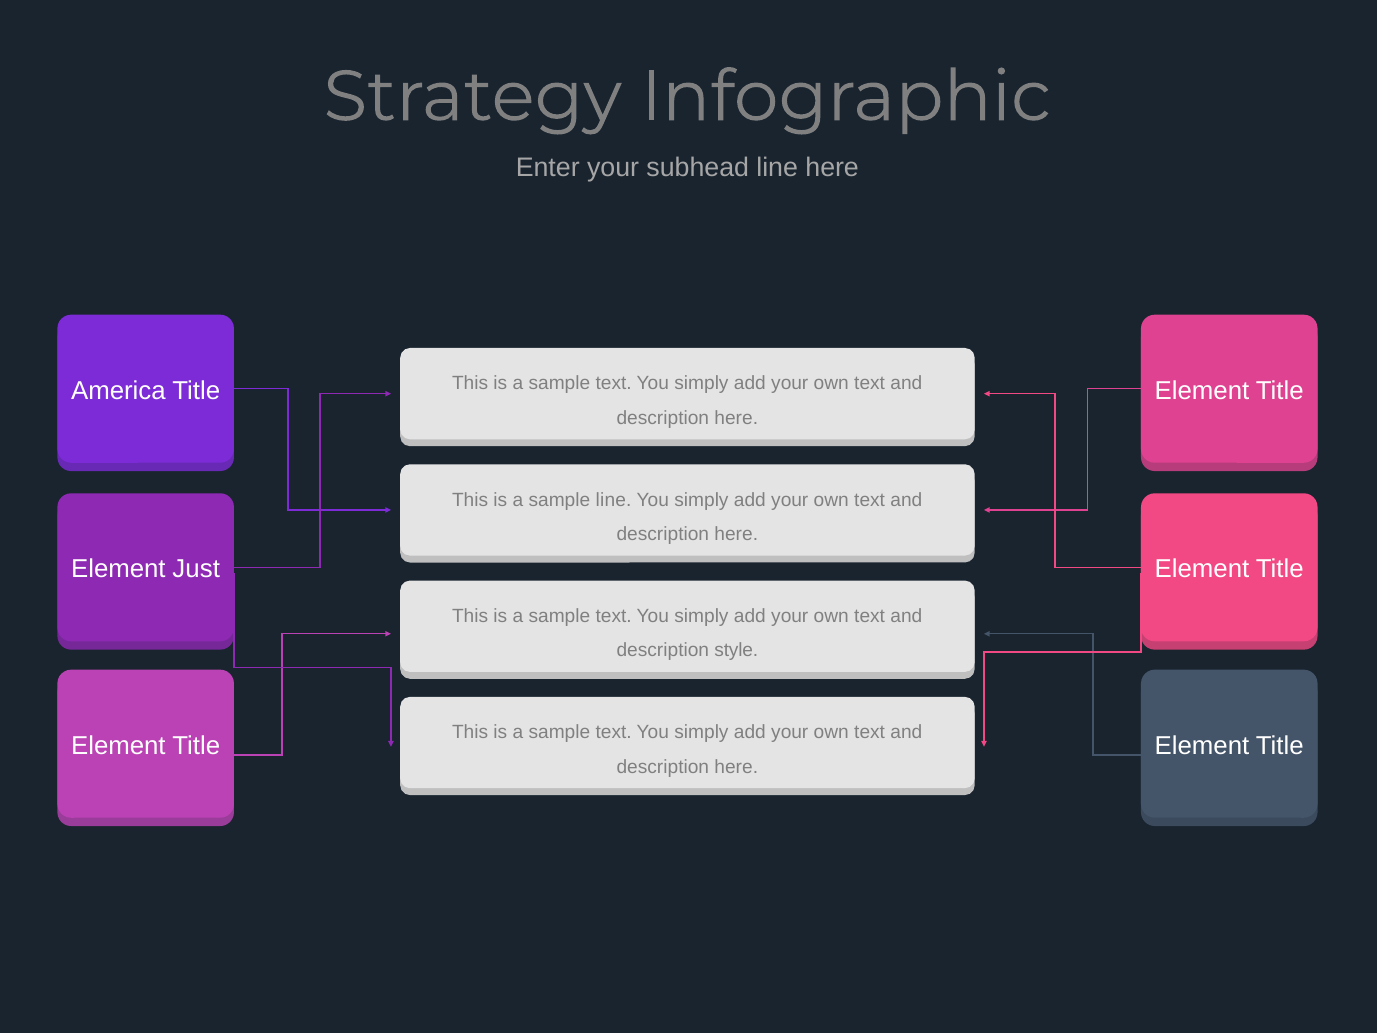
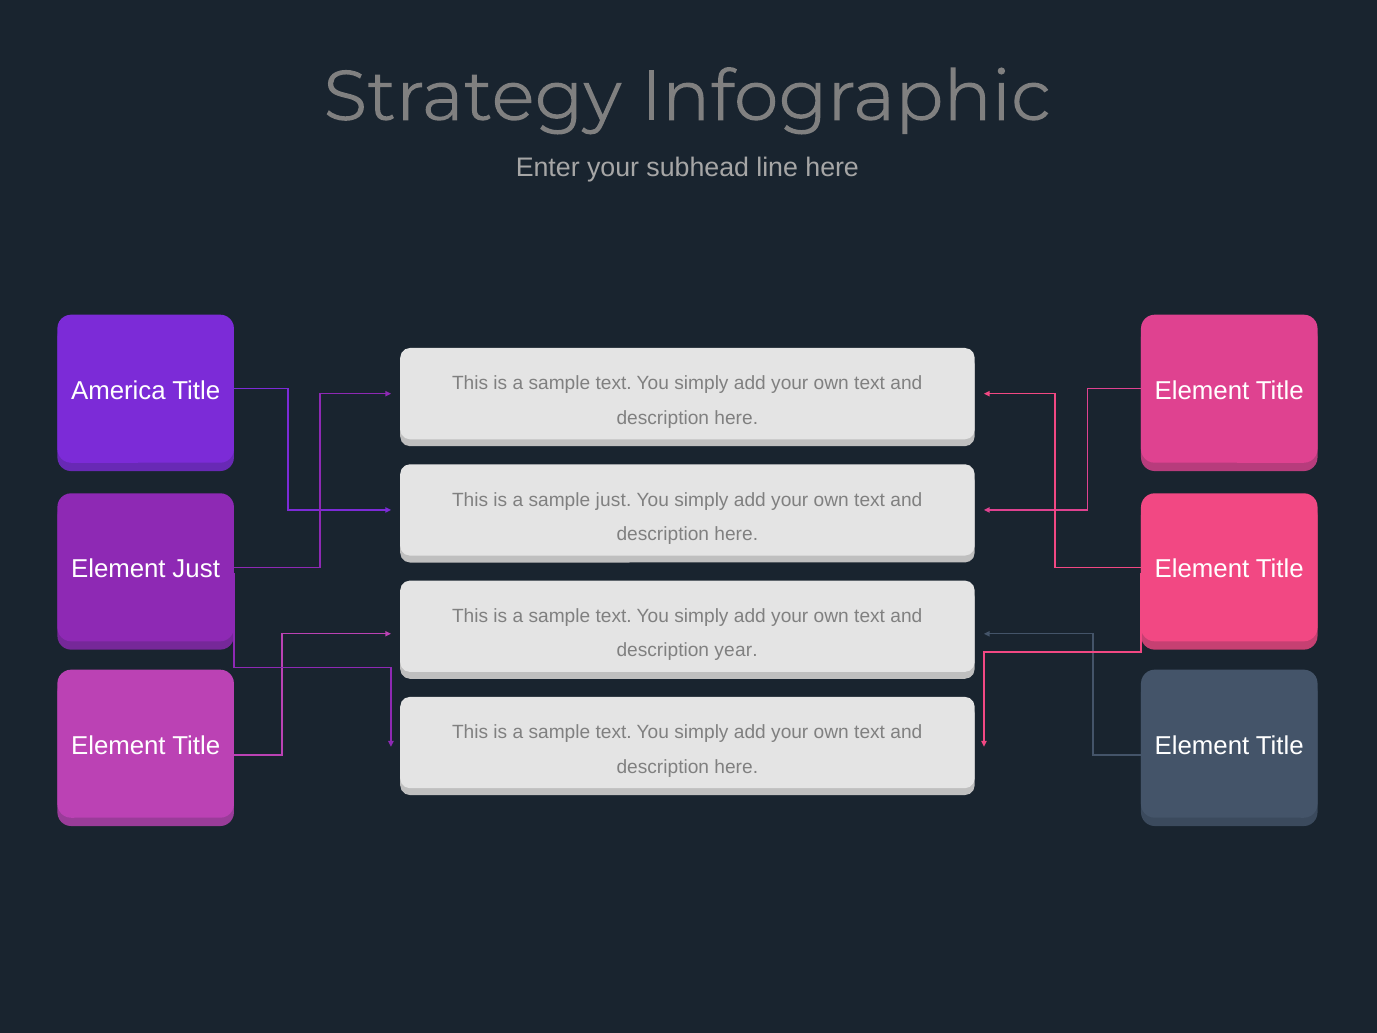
sample line: line -> just (614, 500)
style: style -> year (736, 650)
